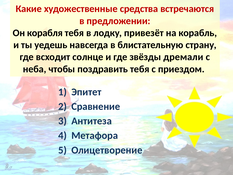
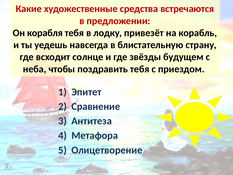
дремали: дремали -> будущем (183, 57)
